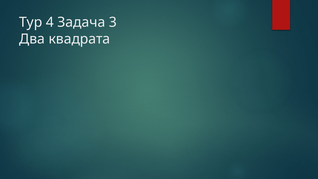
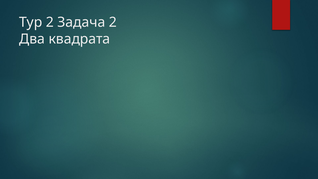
Тур 4: 4 -> 2 (50, 22)
Задача 3: 3 -> 2 (113, 22)
